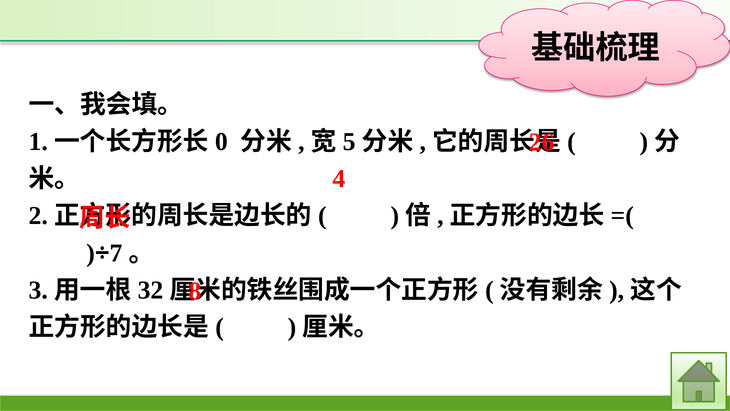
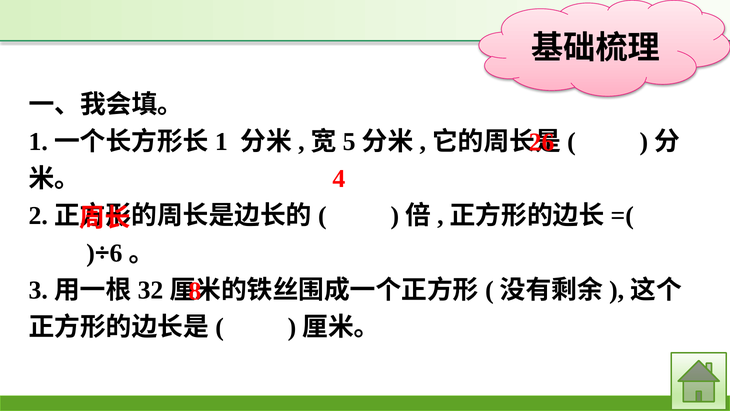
0: 0 -> 1 (221, 142)
7: 7 -> 6 (116, 253)
